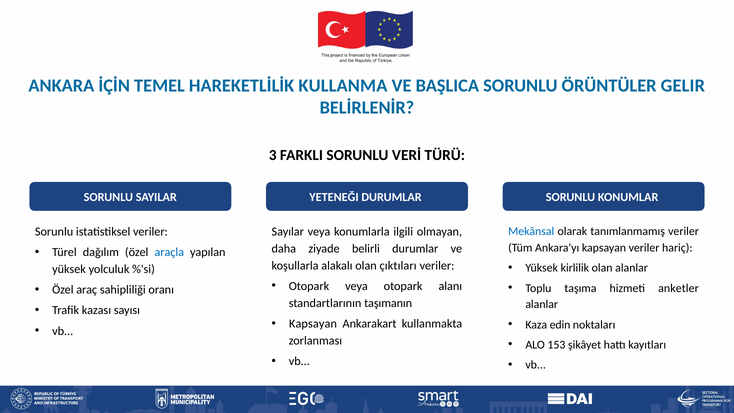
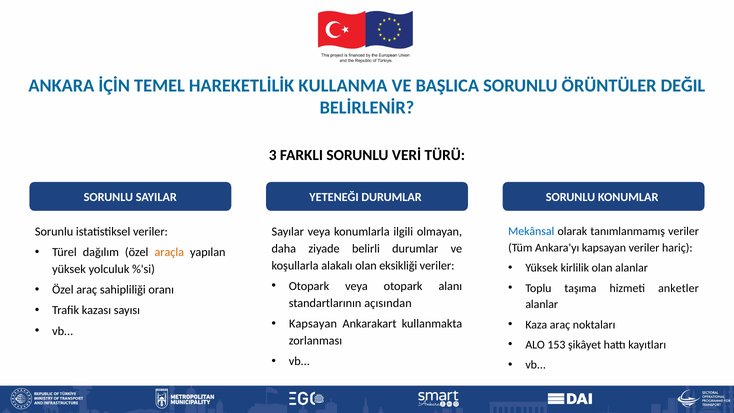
GELIR: GELIR -> DEĞIL (683, 86)
araçla colour: blue -> orange (169, 252)
çıktıları: çıktıları -> eksikliği (398, 265)
taşımanın: taşımanın -> açısından (388, 303)
Kaza edin: edin -> araç (560, 325)
